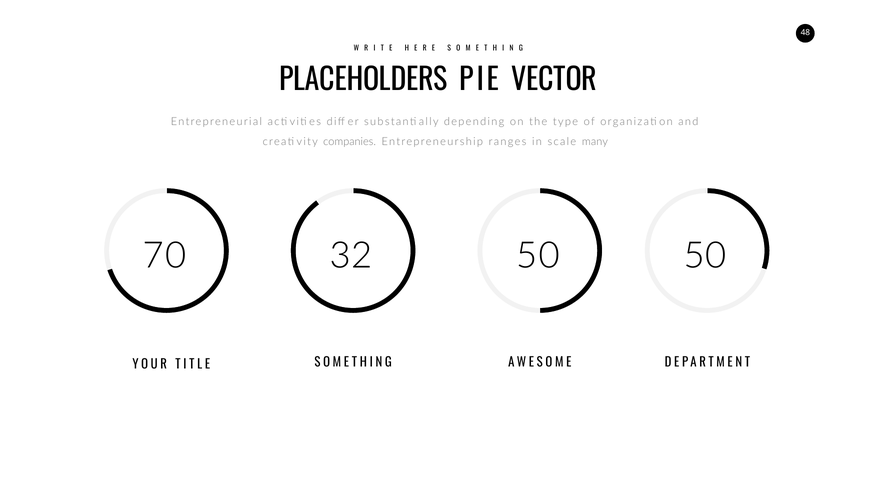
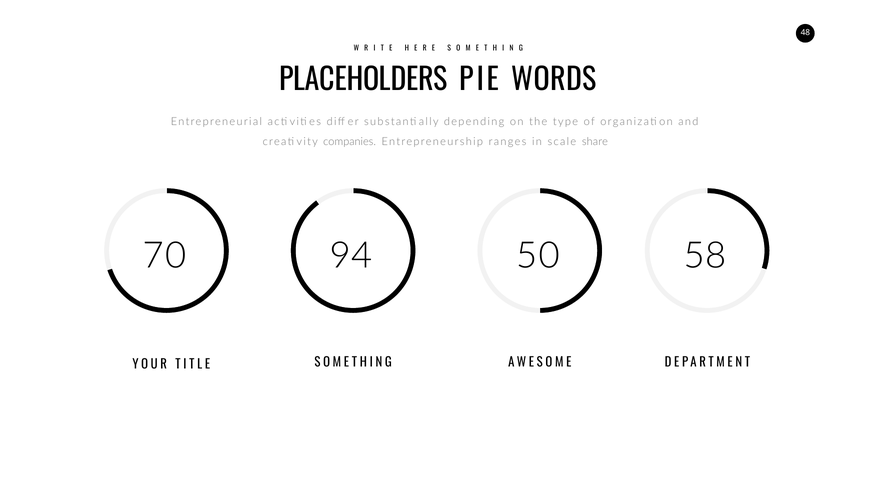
VECTOR: VECTOR -> WORDS (554, 80)
many: many -> share (595, 141)
32: 32 -> 94 (351, 256)
50 50: 50 -> 58 (705, 256)
